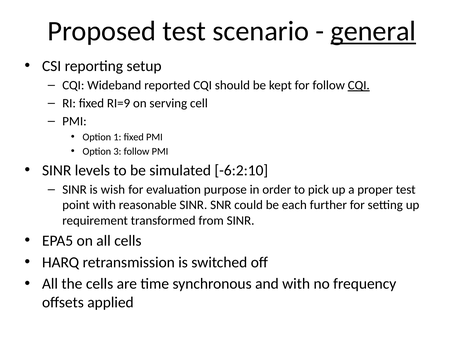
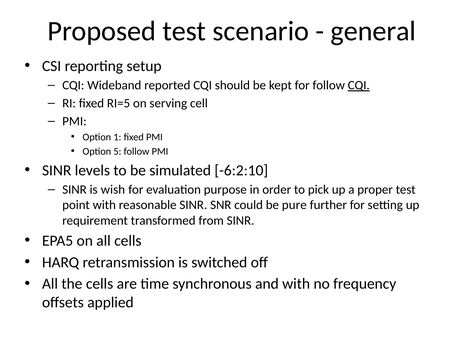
general underline: present -> none (373, 31)
RI=9: RI=9 -> RI=5 (119, 103)
3: 3 -> 5 (117, 152)
each: each -> pure (294, 205)
